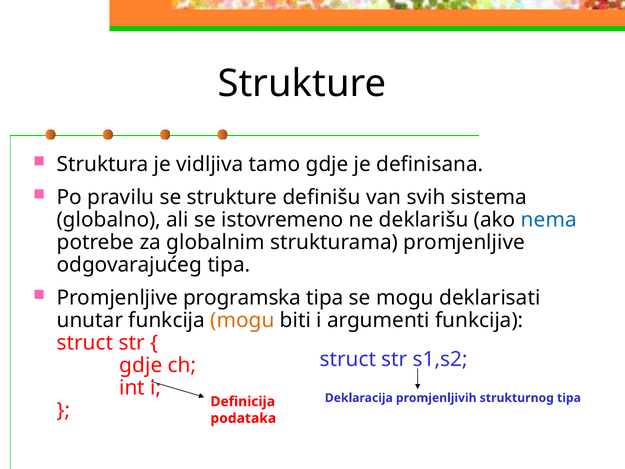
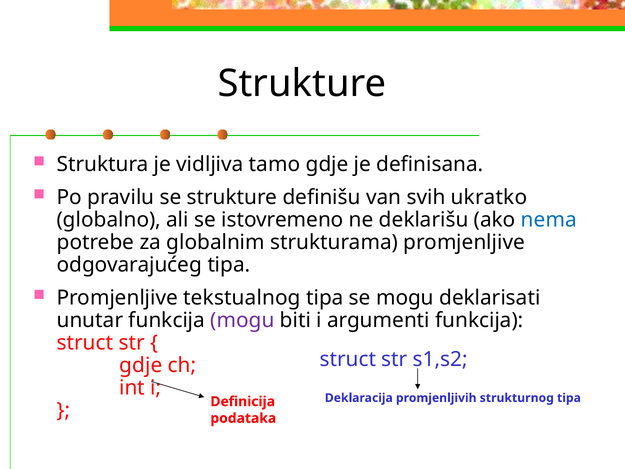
sistema: sistema -> ukratko (489, 197)
programska: programska -> tekstualnog (242, 298)
mogu colour: orange -> purple (242, 320)
